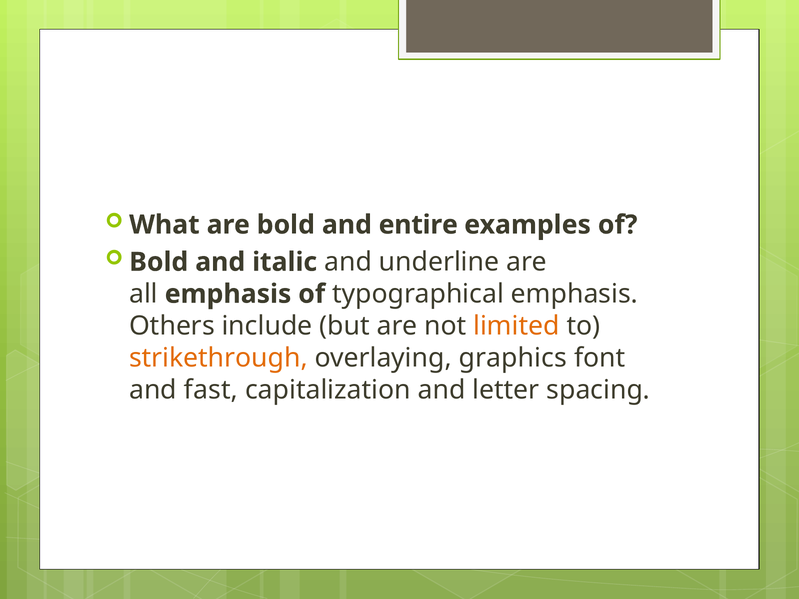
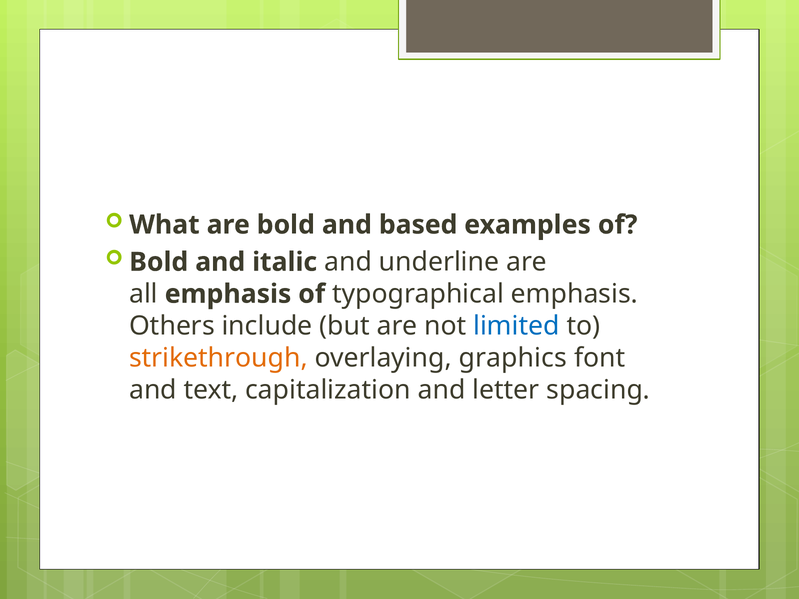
entire: entire -> based (418, 225)
limited colour: orange -> blue (516, 326)
fast: fast -> text (211, 390)
